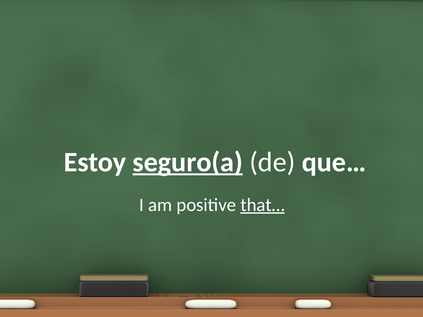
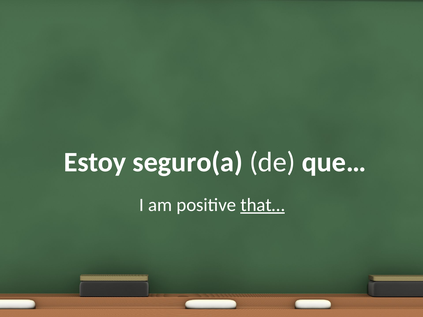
seguro(a underline: present -> none (188, 162)
